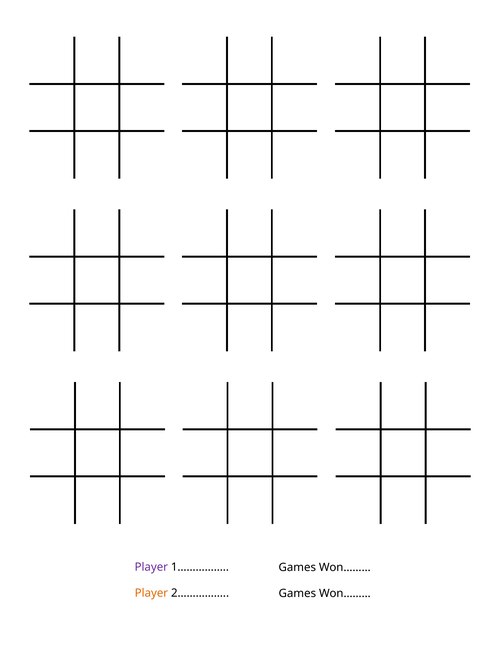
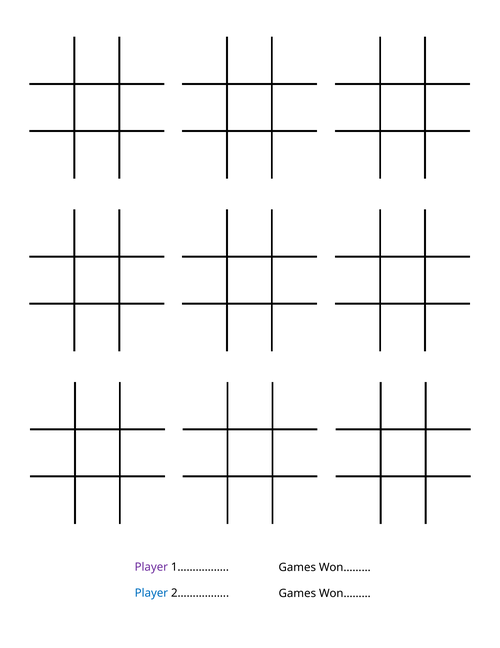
Player colour: orange -> blue (151, 592)
